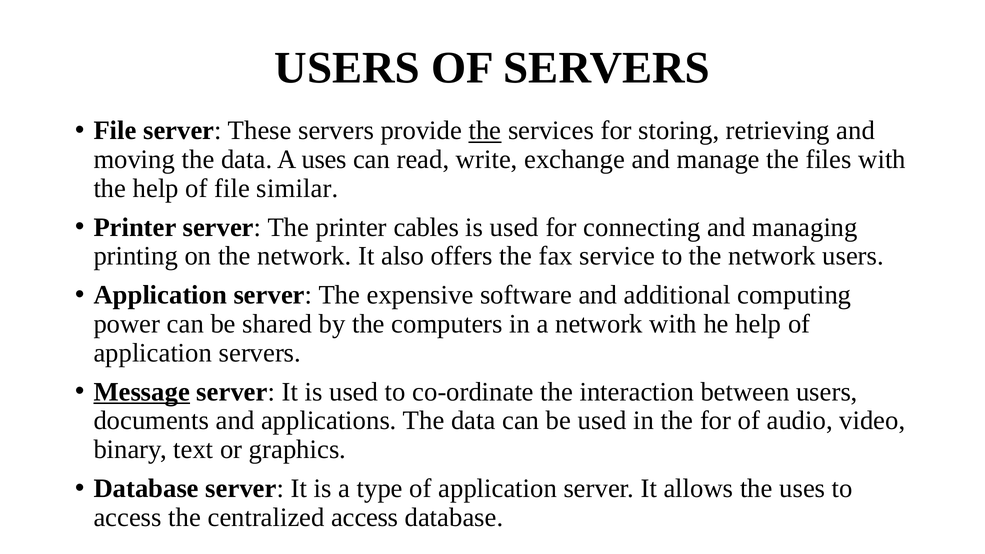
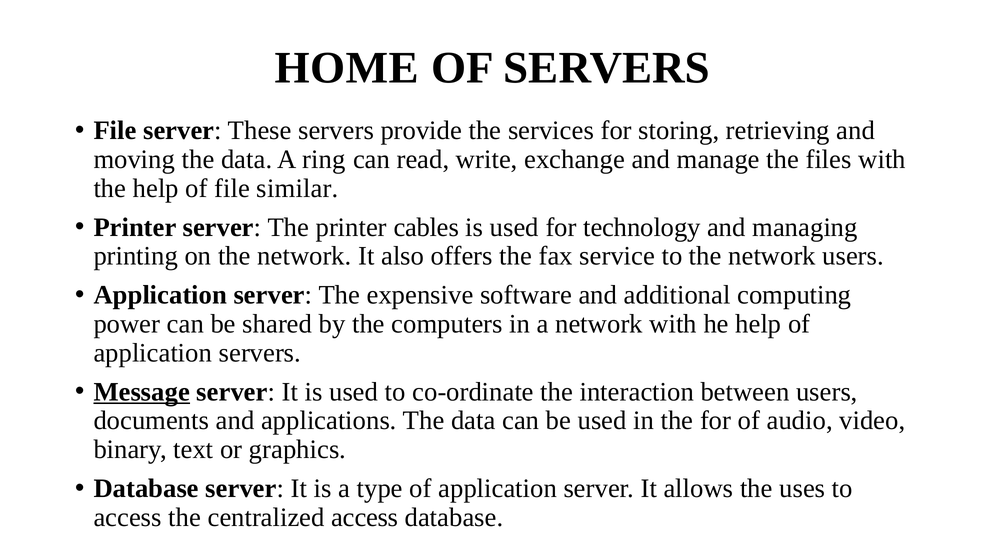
USERS: USERS -> HOME (347, 68)
the underline: present -> none (485, 131)
A uses: uses -> ring (324, 159)
connecting: connecting -> technology (642, 227)
